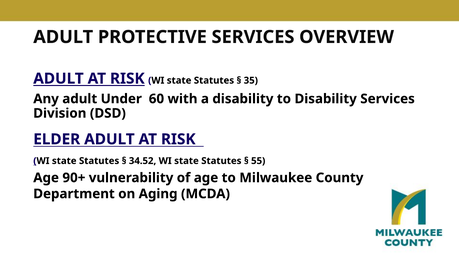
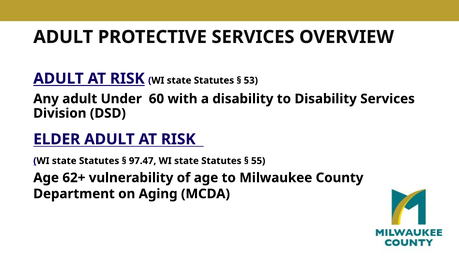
35: 35 -> 53 (251, 80)
34.52: 34.52 -> 97.47 (143, 161)
90+: 90+ -> 62+ (74, 178)
